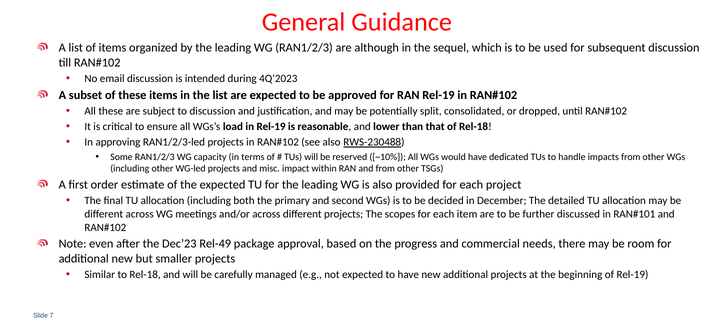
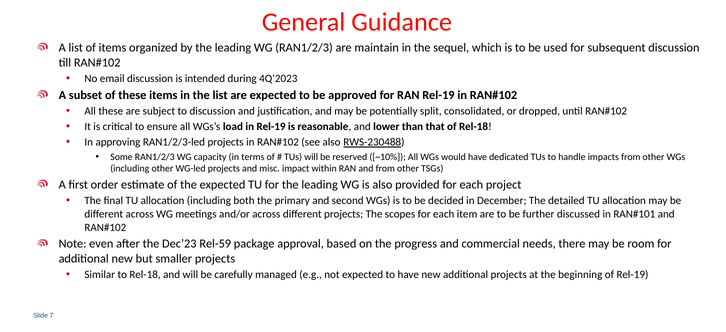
although: although -> maintain (377, 48)
Rel-49: Rel-49 -> Rel-59 (215, 244)
